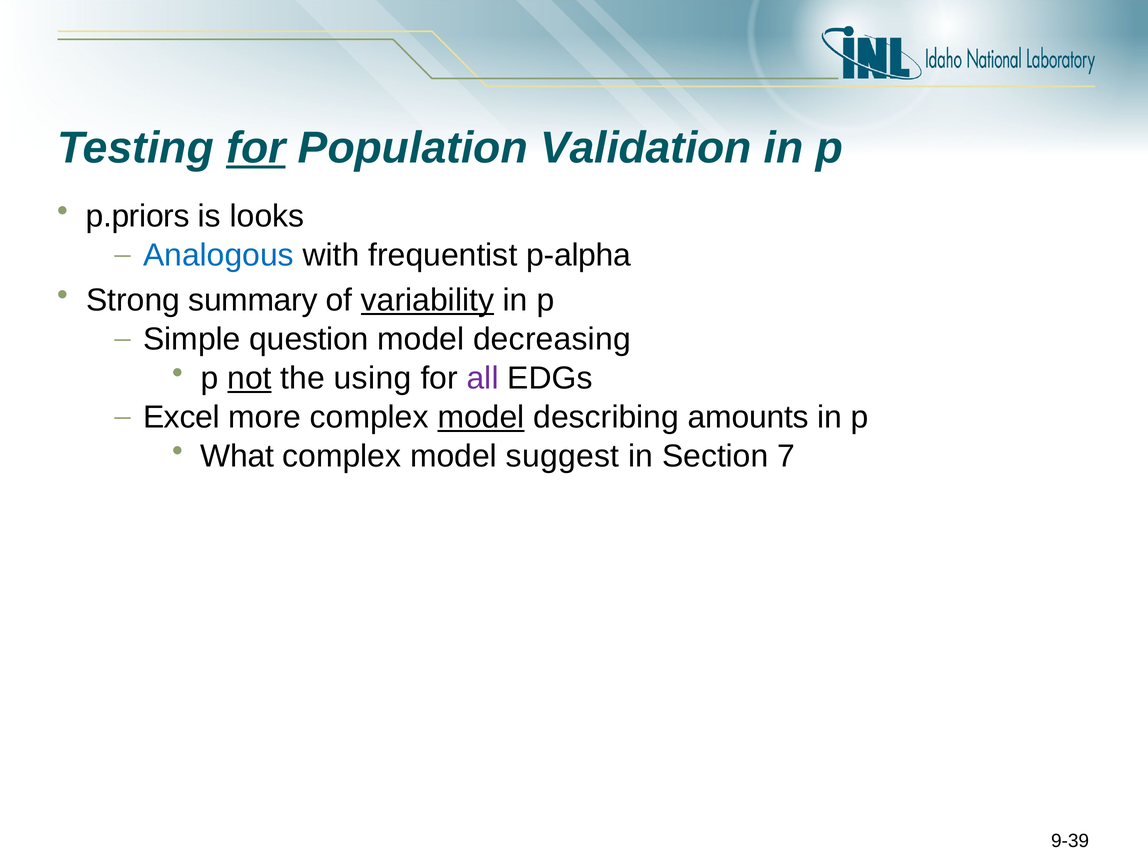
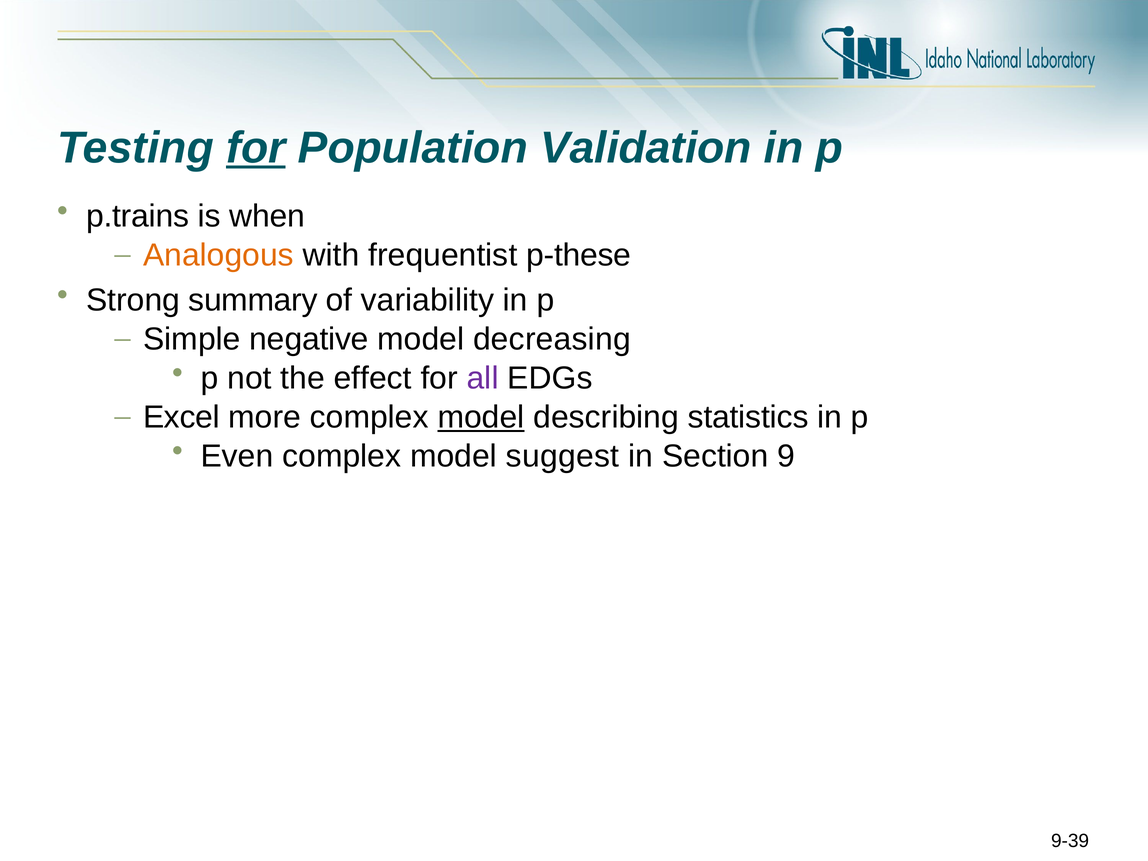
p.priors: p.priors -> p.trains (138, 216)
looks: looks -> when (267, 216)
Analogous colour: blue -> orange (218, 255)
p-alpha: p-alpha -> p-these (579, 255)
variability underline: present -> none (427, 300)
question: question -> negative (309, 339)
not underline: present -> none (249, 378)
using: using -> effect (373, 378)
amounts: amounts -> statistics (748, 417)
What: What -> Even (237, 456)
7: 7 -> 9 (786, 456)
